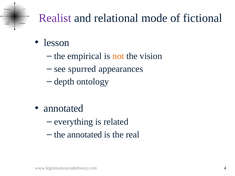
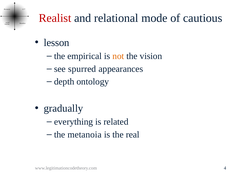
Realist colour: purple -> red (55, 18)
fictional: fictional -> cautious (203, 18)
annotated: annotated -> gradually (63, 108)
the annotated: annotated -> metanoia (85, 135)
